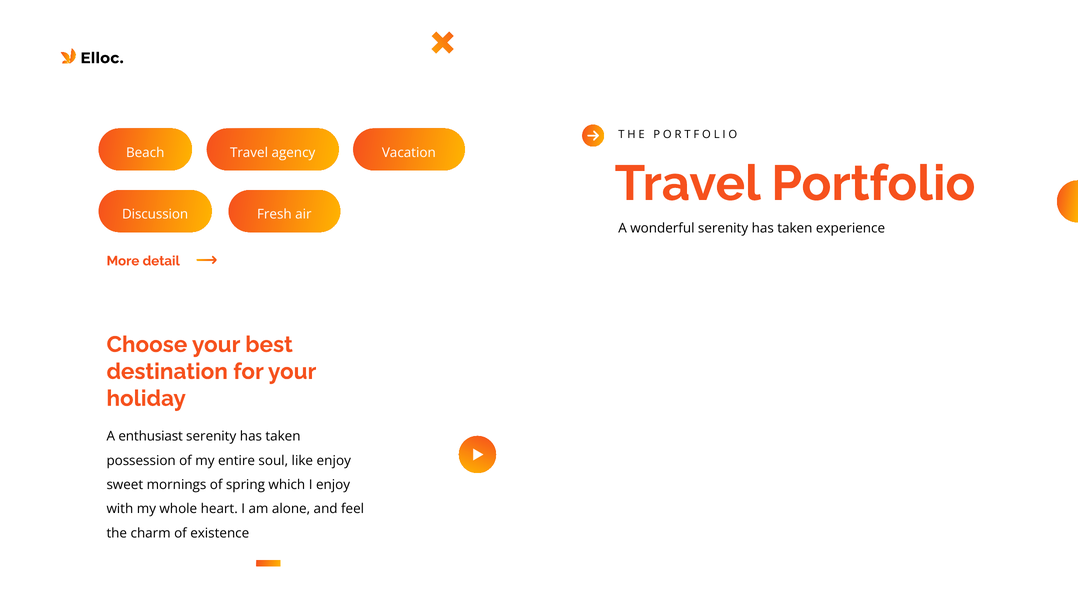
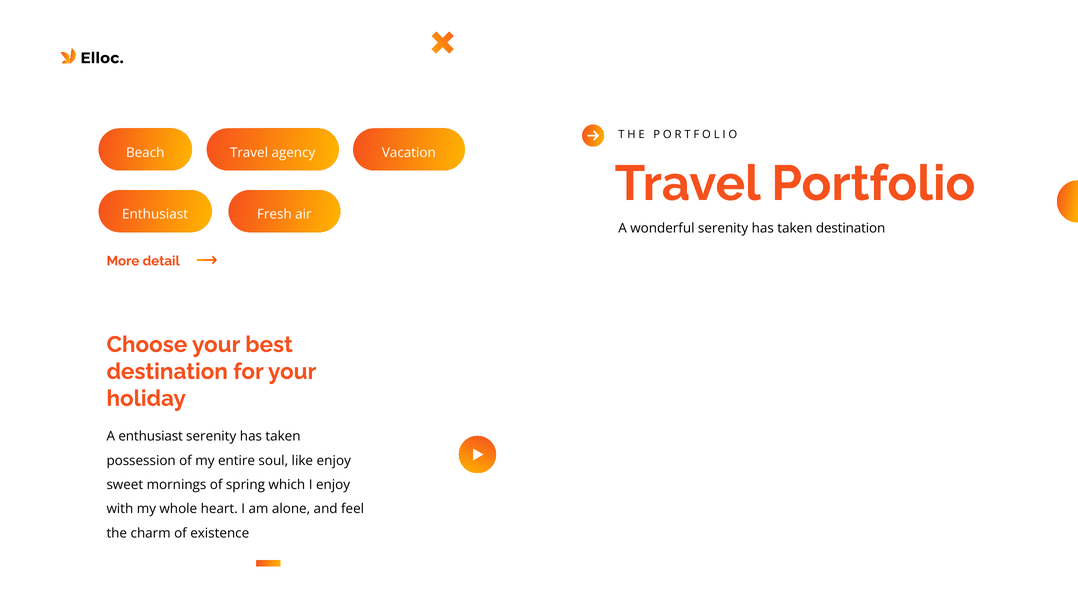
Discussion: Discussion -> Enthusiast (155, 215)
taken experience: experience -> destination (851, 228)
